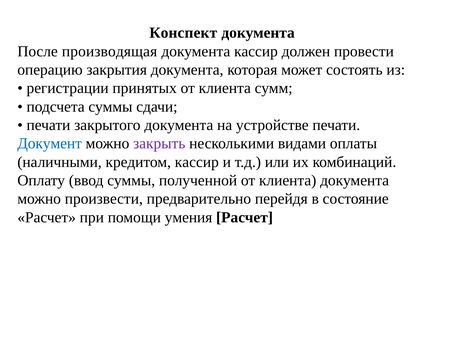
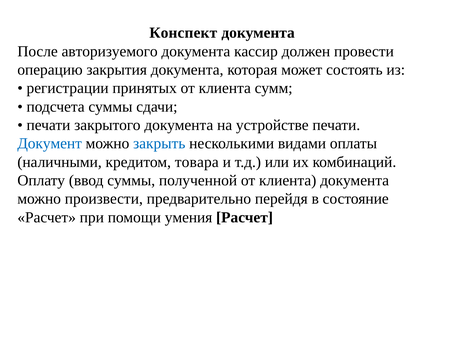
производящая: производящая -> авторизуемого (110, 51)
закрыть colour: purple -> blue (159, 144)
кредитом кассир: кассир -> товара (197, 162)
